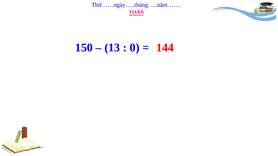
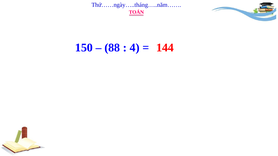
13: 13 -> 88 (112, 48)
0: 0 -> 4 (135, 48)
